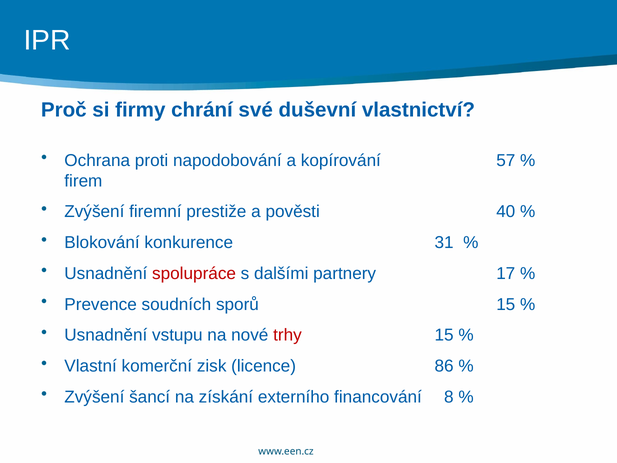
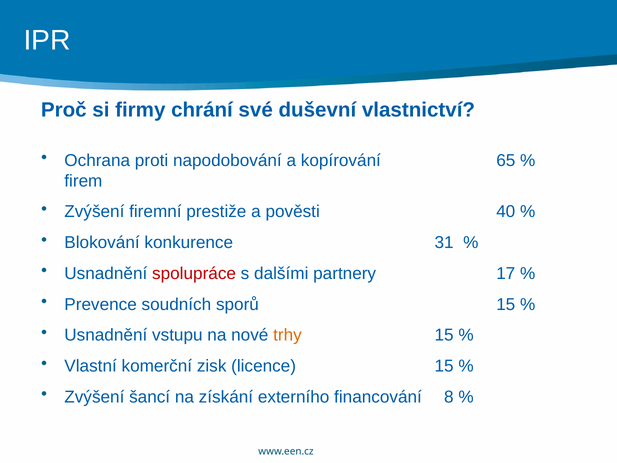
57: 57 -> 65 (506, 160)
trhy colour: red -> orange (287, 335)
licence 86: 86 -> 15 (444, 366)
